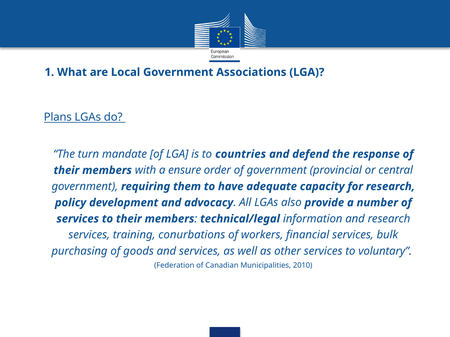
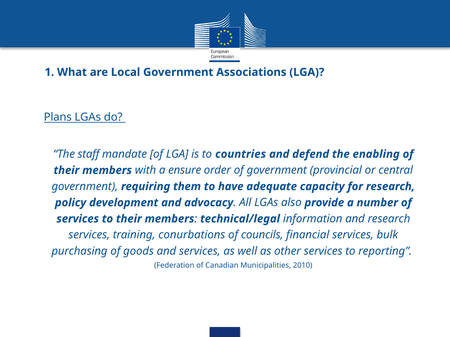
turn: turn -> staff (89, 154)
response: response -> enabling (376, 154)
workers: workers -> councils (262, 235)
voluntary: voluntary -> reporting (385, 251)
